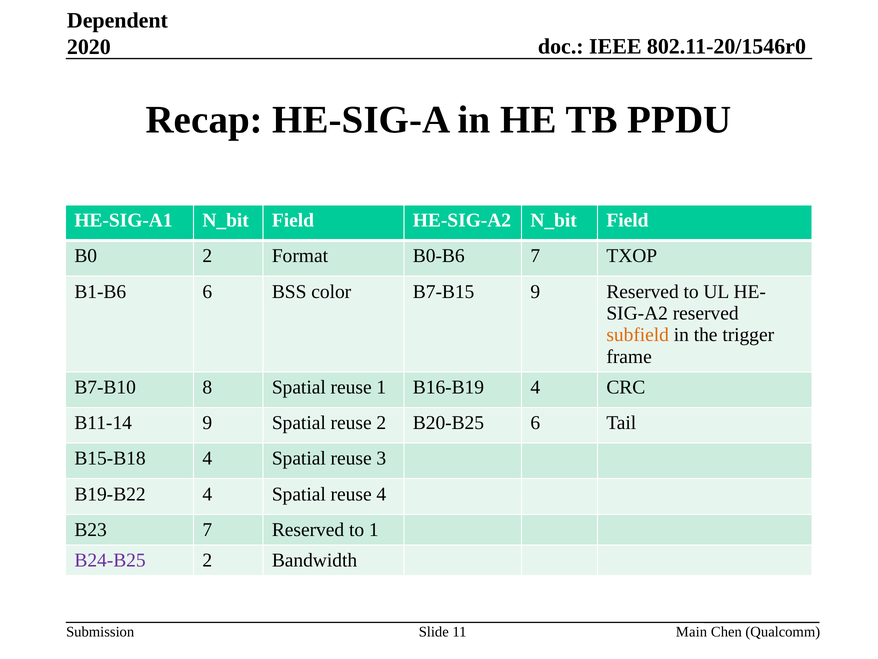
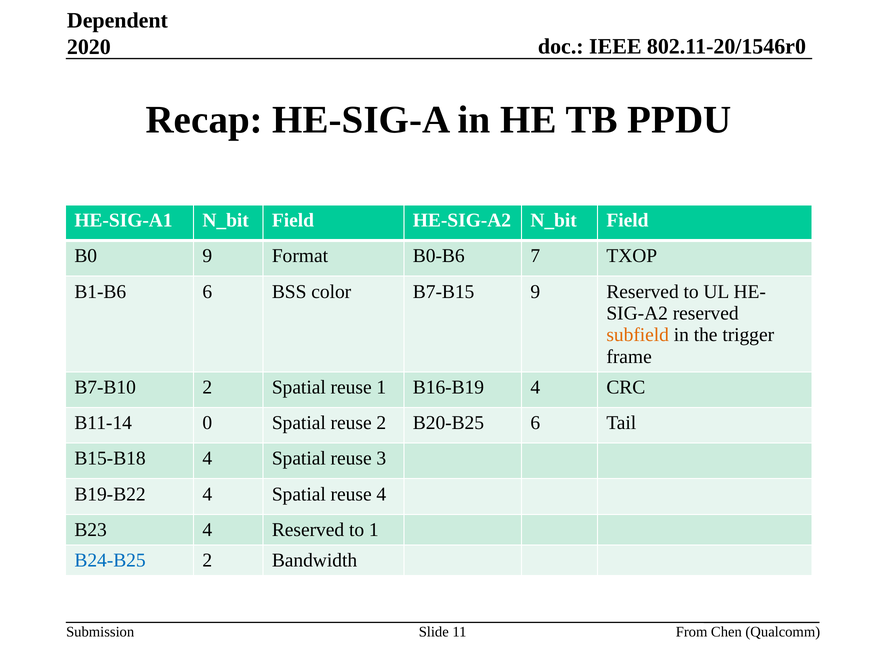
B0 2: 2 -> 9 (207, 256)
B7-B10 8: 8 -> 2 (207, 387)
B11-14 9: 9 -> 0 (207, 423)
B23 7: 7 -> 4 (207, 529)
B24-B25 colour: purple -> blue (110, 560)
Main: Main -> From (692, 632)
